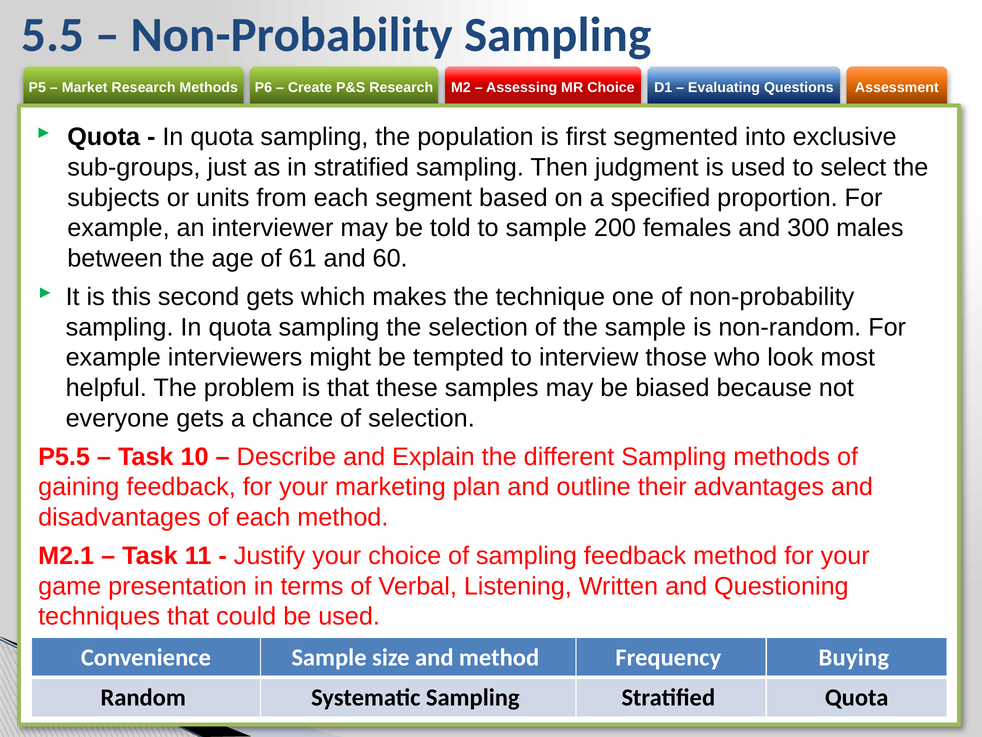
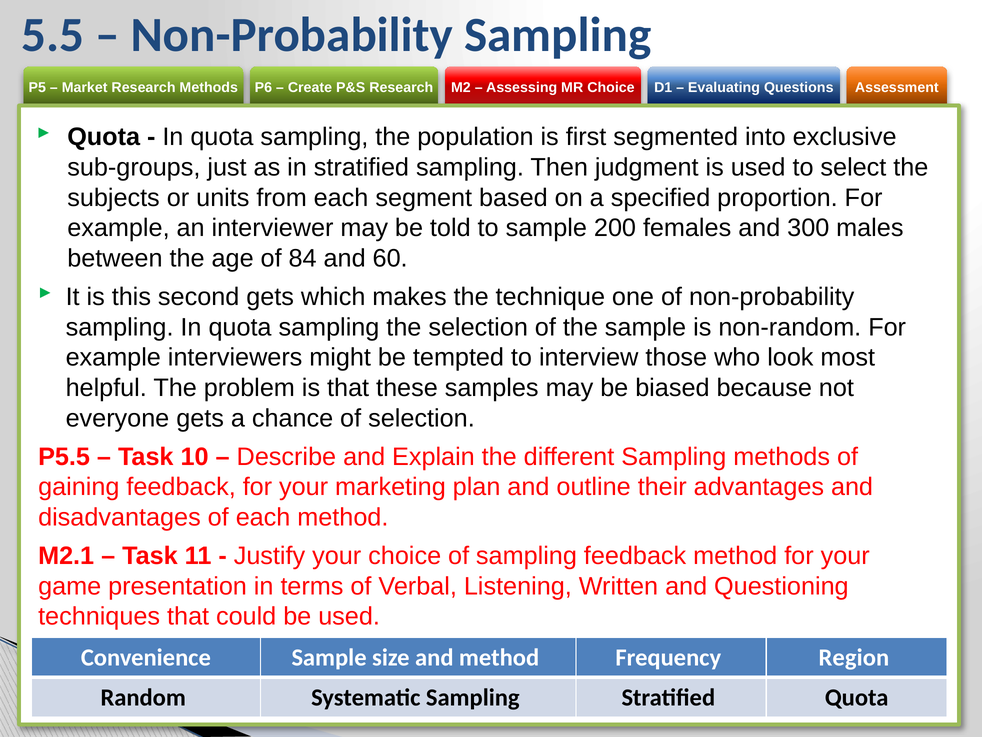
61: 61 -> 84 (303, 258)
Buying: Buying -> Region (854, 657)
